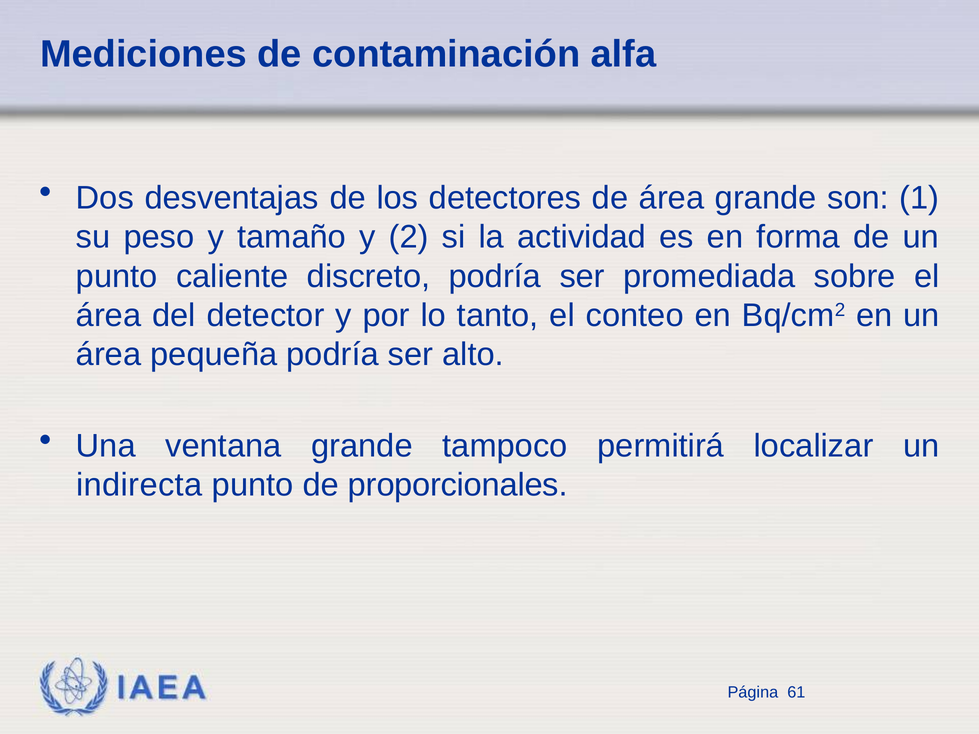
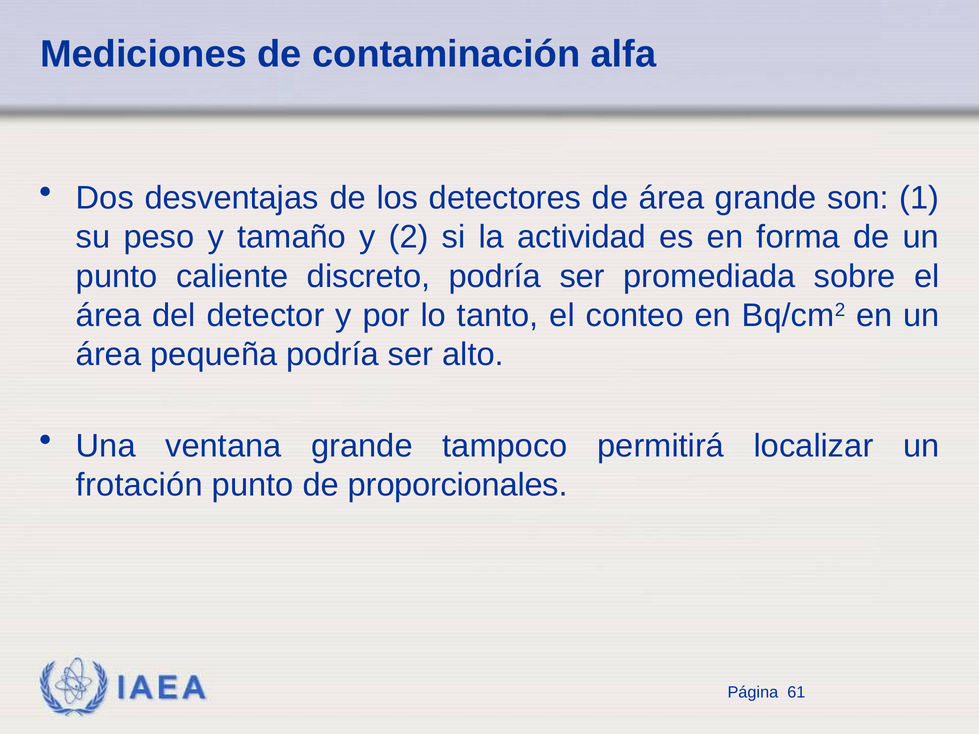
indirecta: indirecta -> frotación (139, 485)
